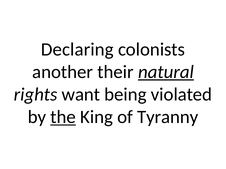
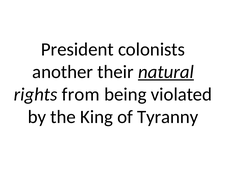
Declaring: Declaring -> President (77, 49)
want: want -> from (81, 95)
the underline: present -> none (63, 117)
